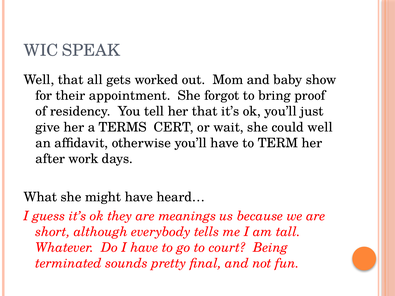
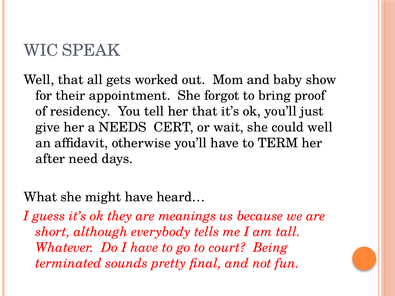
TERMS: TERMS -> NEEDS (123, 127)
work: work -> need (83, 159)
